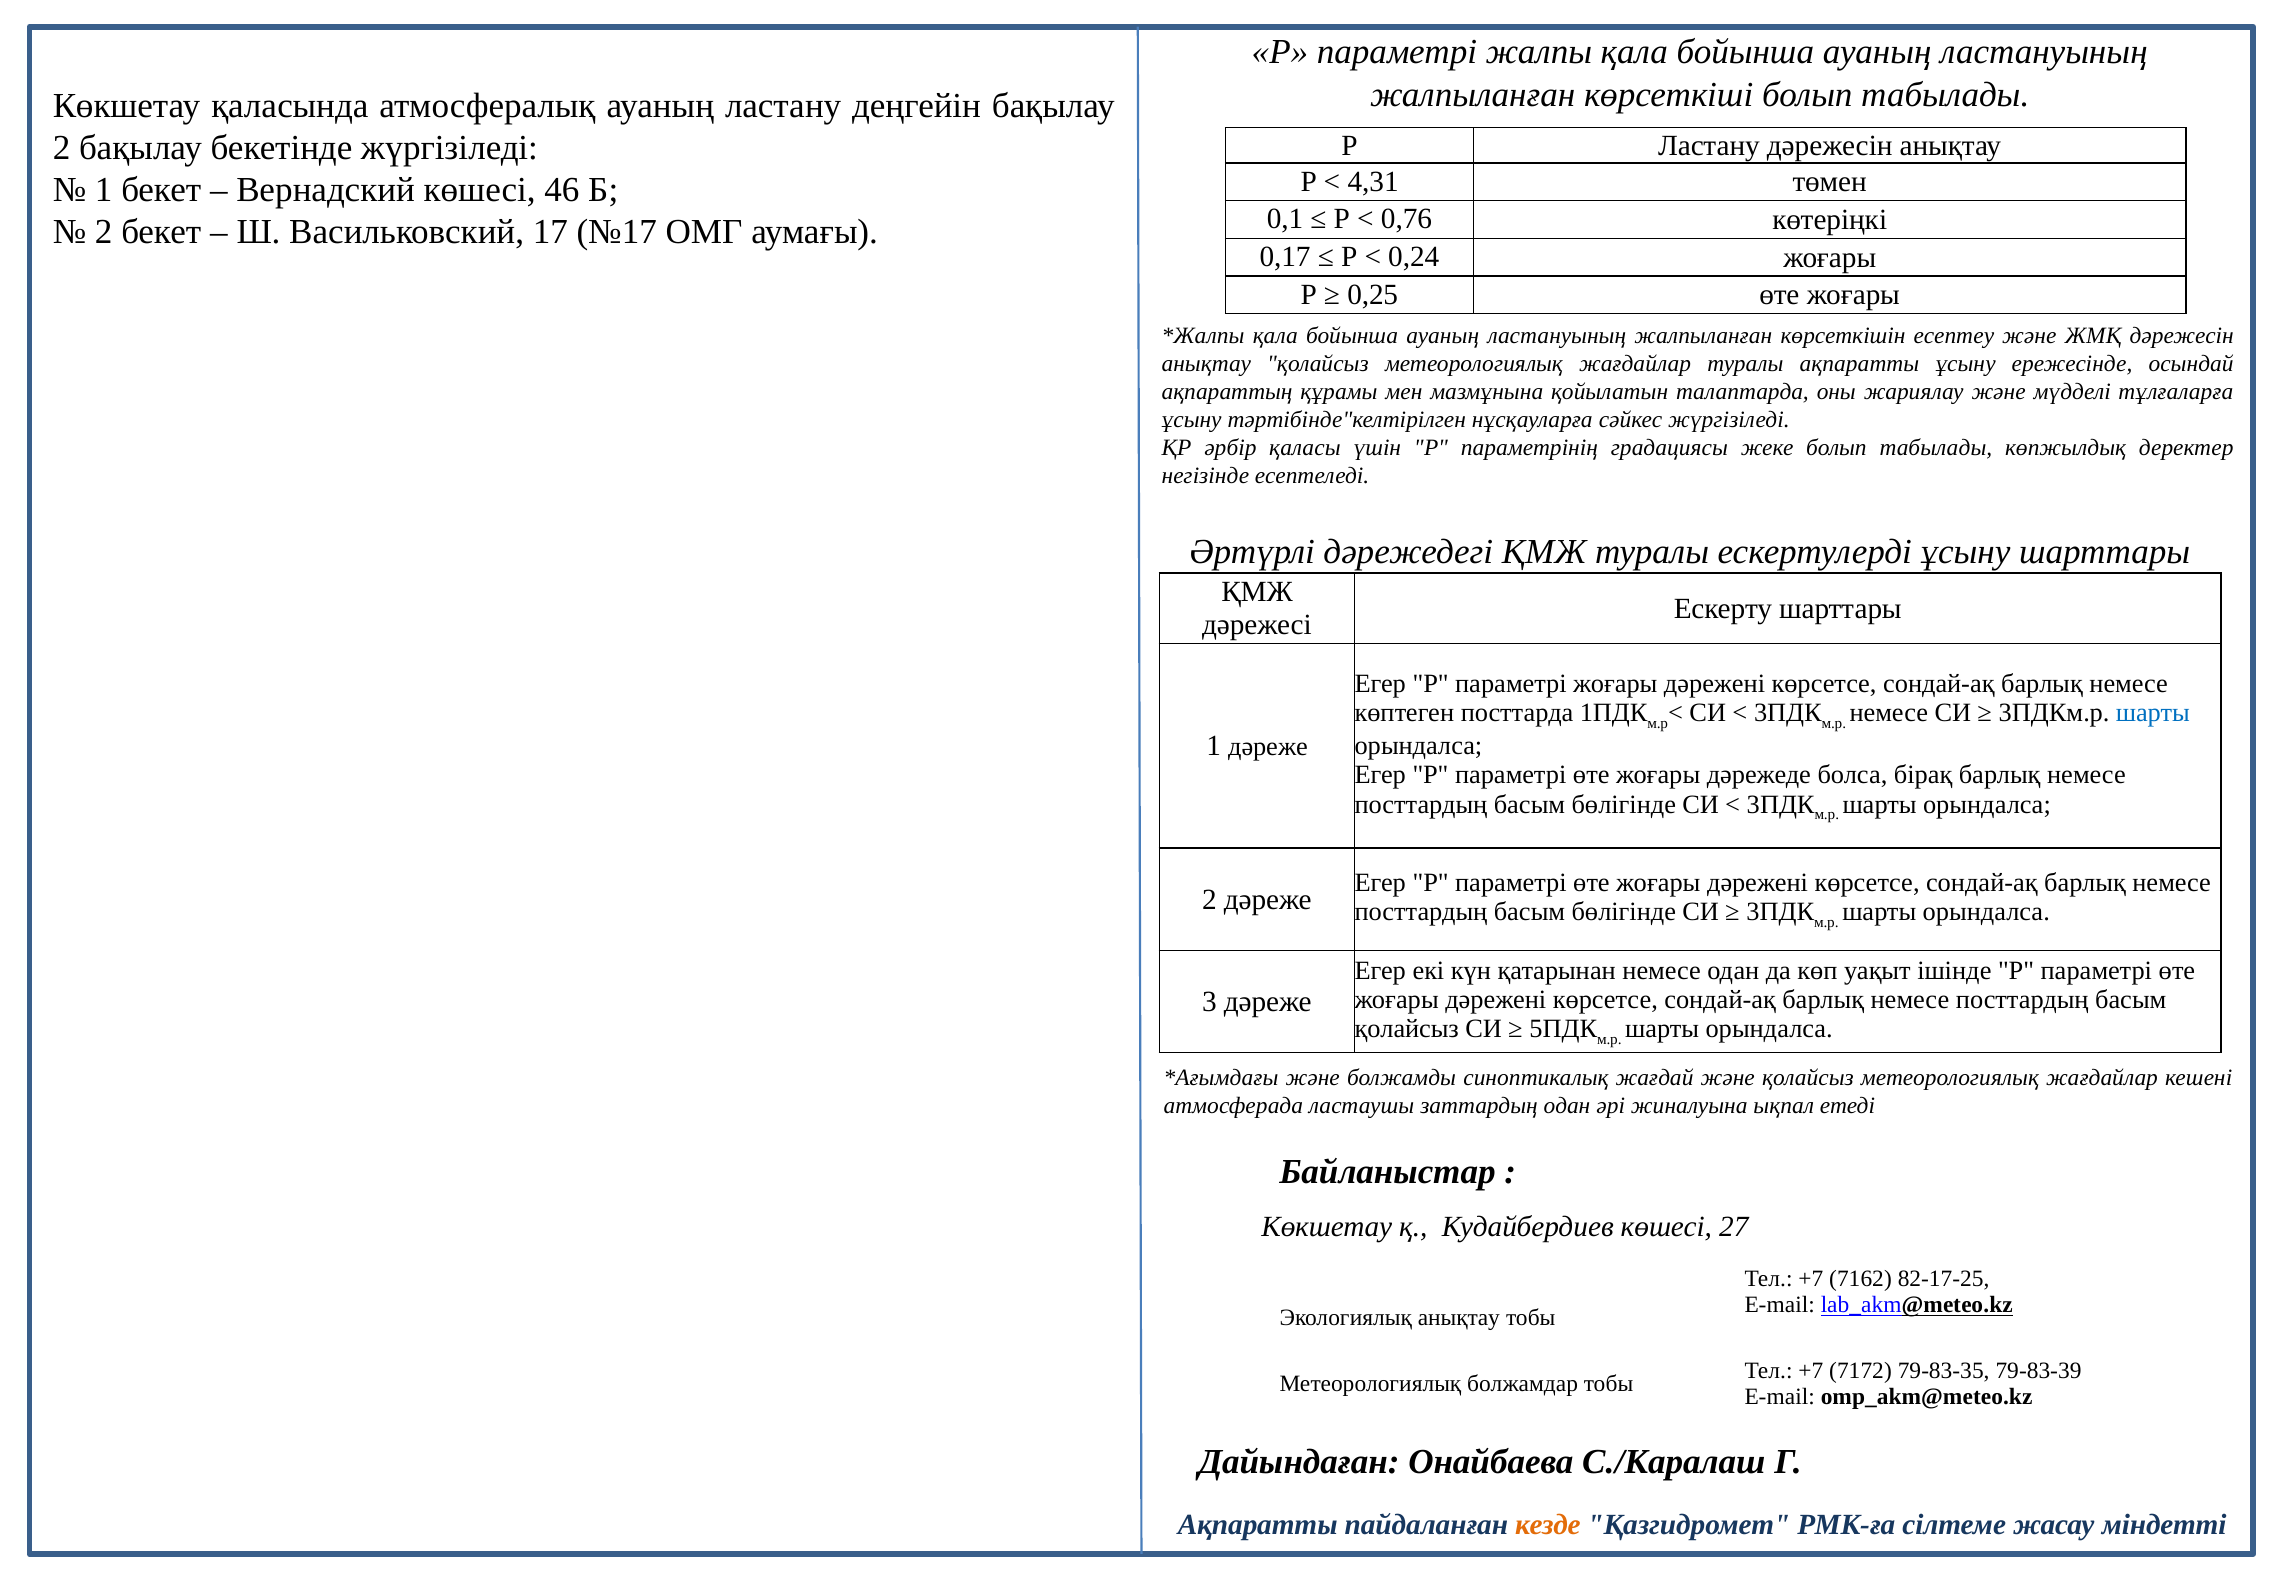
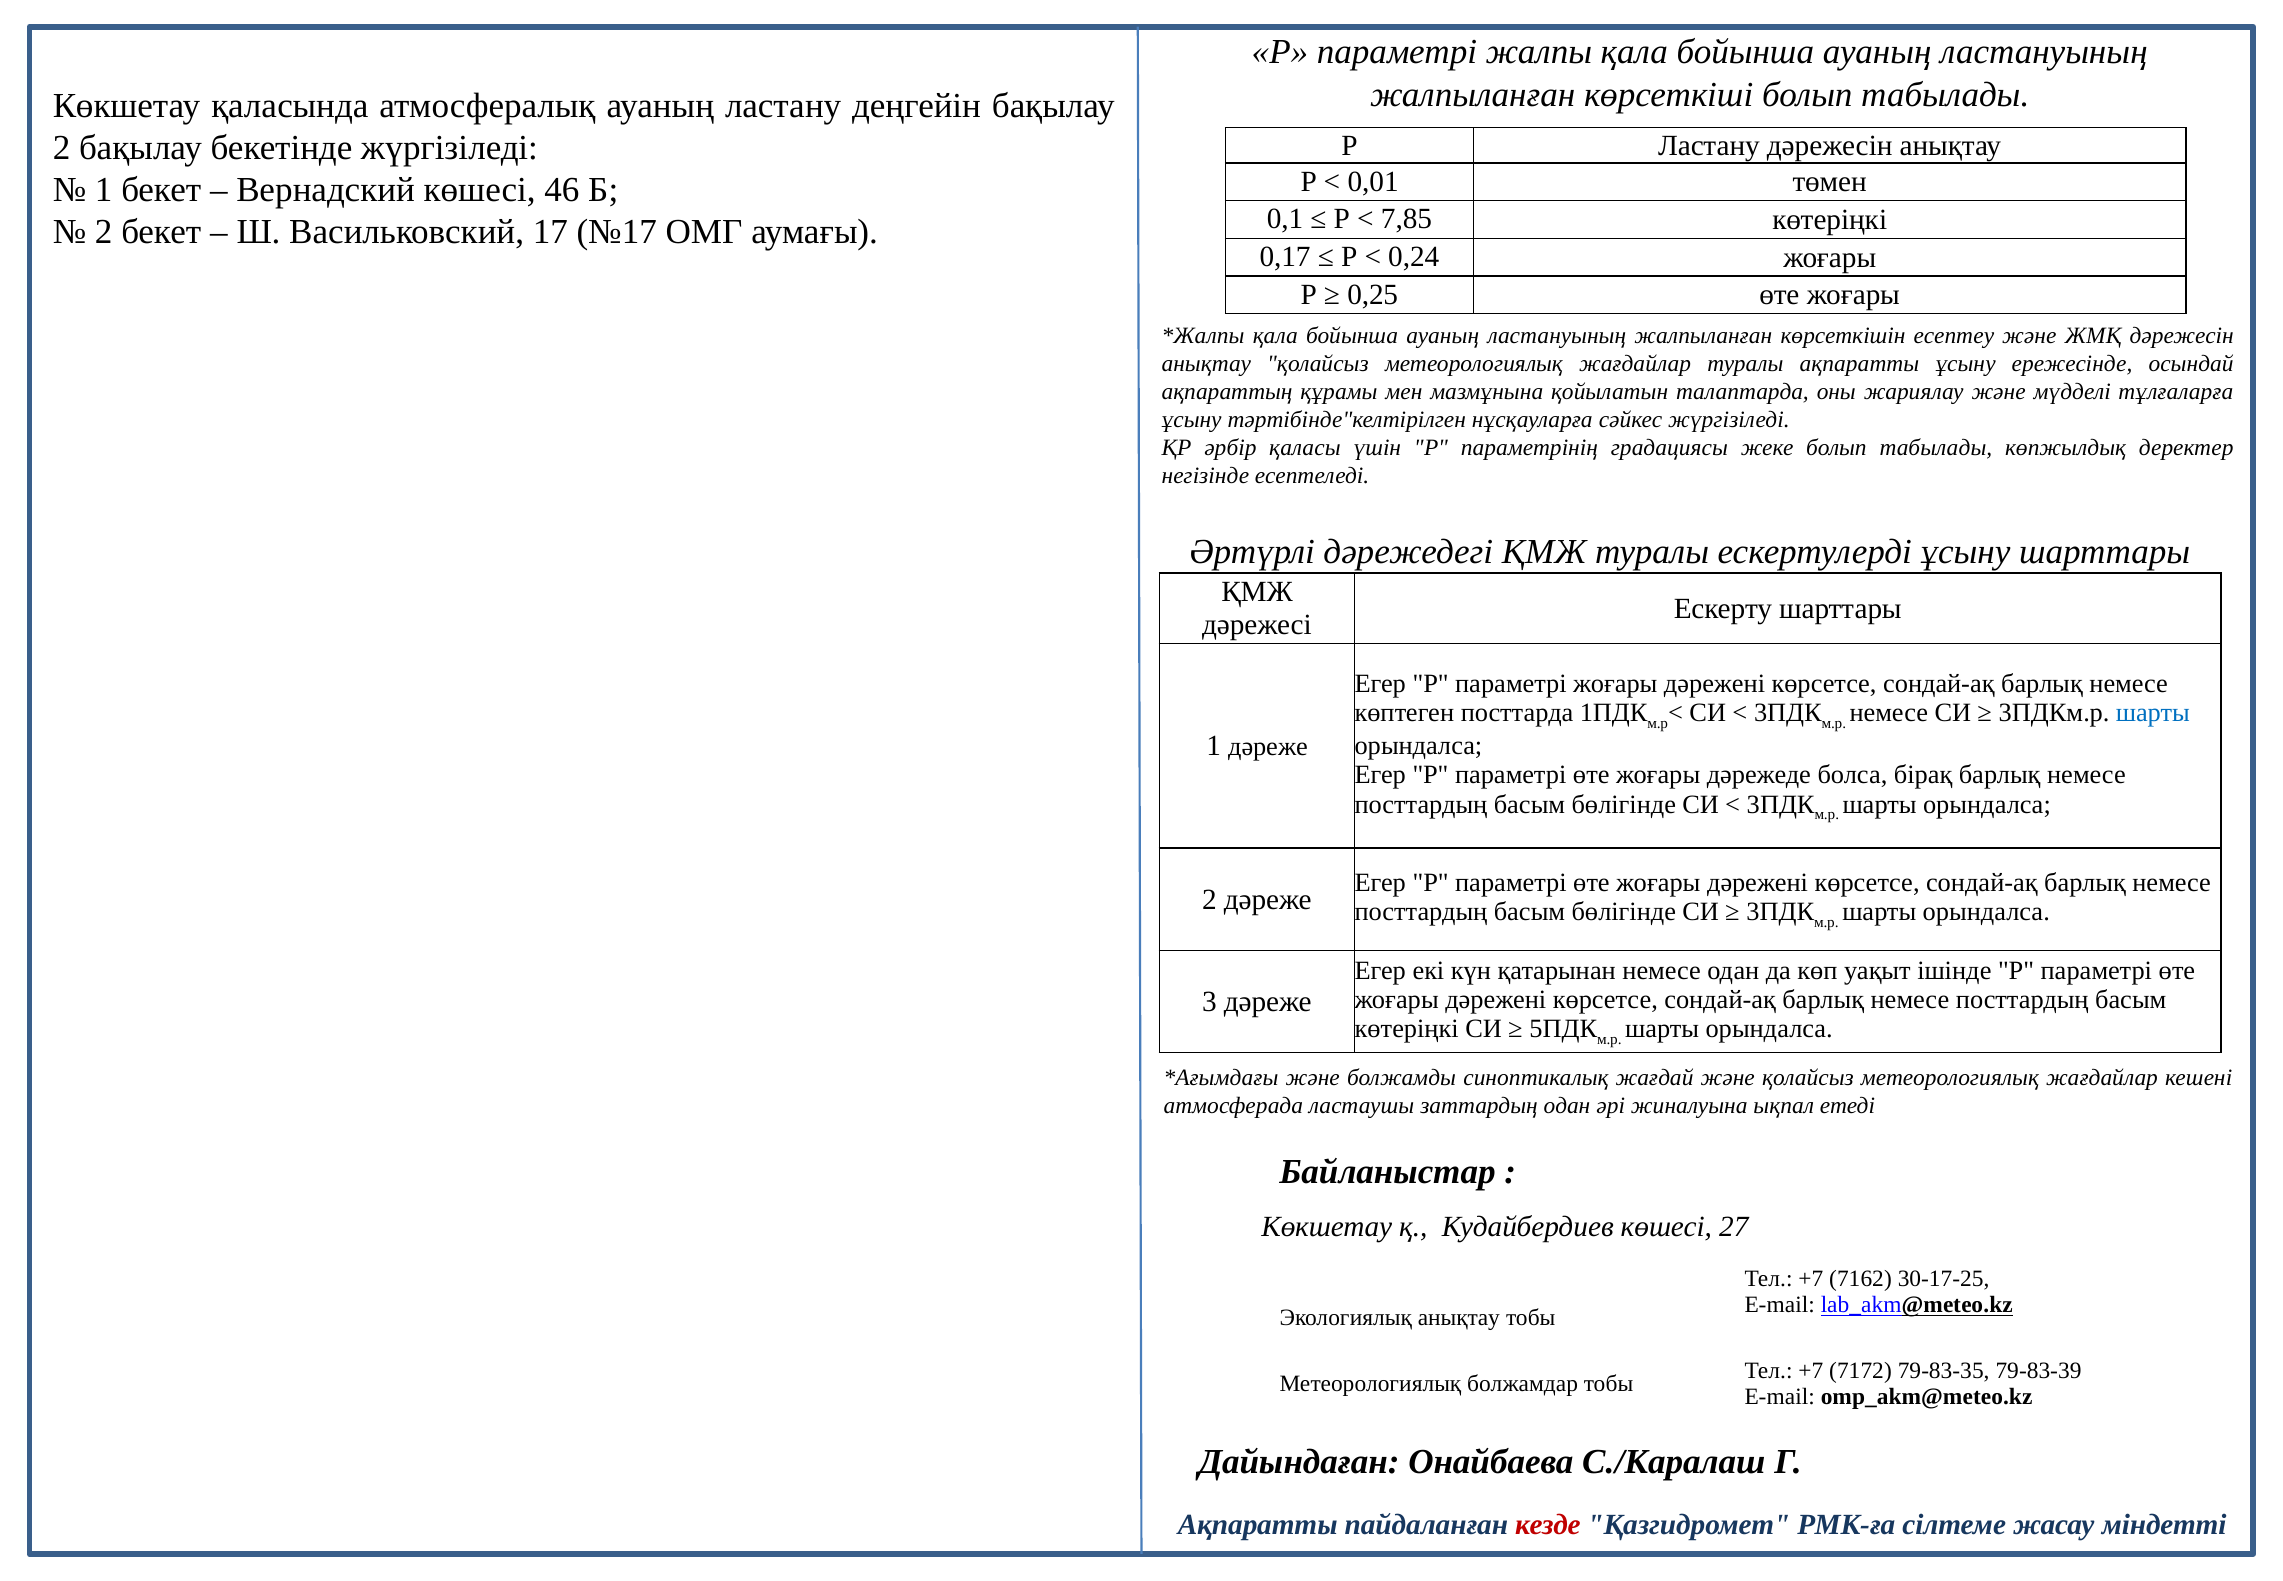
4,31: 4,31 -> 0,01 (1373, 182)
0,76: 0,76 -> 7,85 (1407, 219)
қолайсыз: қолайсыз -> көтеріңкі (1407, 1029)
82-17-25: 82-17-25 -> 30-17-25 (1944, 1279)
кезде colour: orange -> red (1548, 1525)
